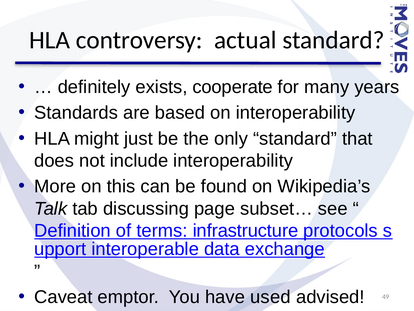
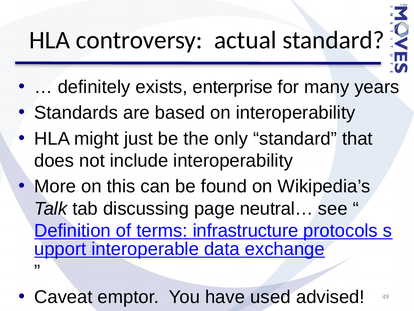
cooperate: cooperate -> enterprise (233, 87)
subset…: subset… -> neutral… (277, 208)
